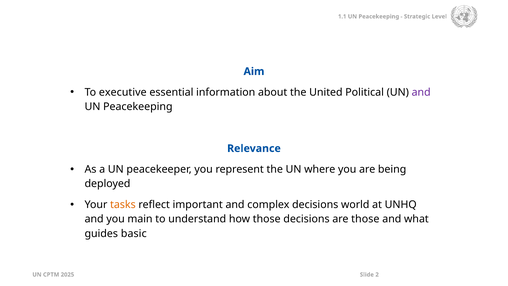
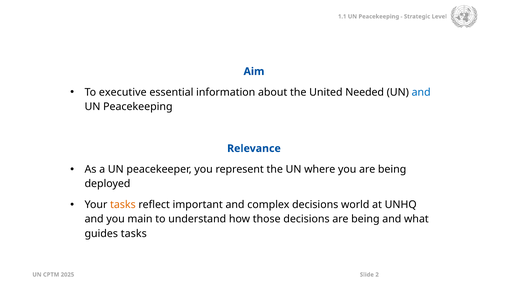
Political: Political -> Needed (365, 92)
and colour: purple -> blue (421, 92)
decisions are those: those -> being (365, 219)
guides basic: basic -> tasks (134, 233)
